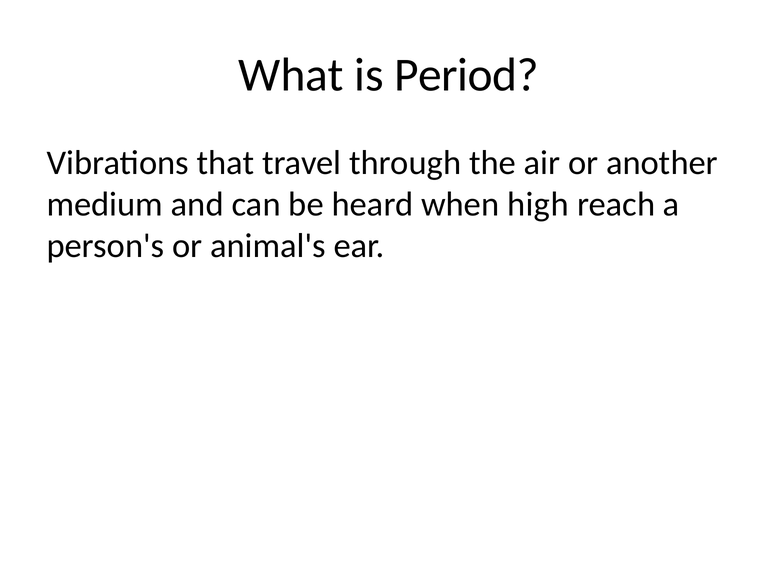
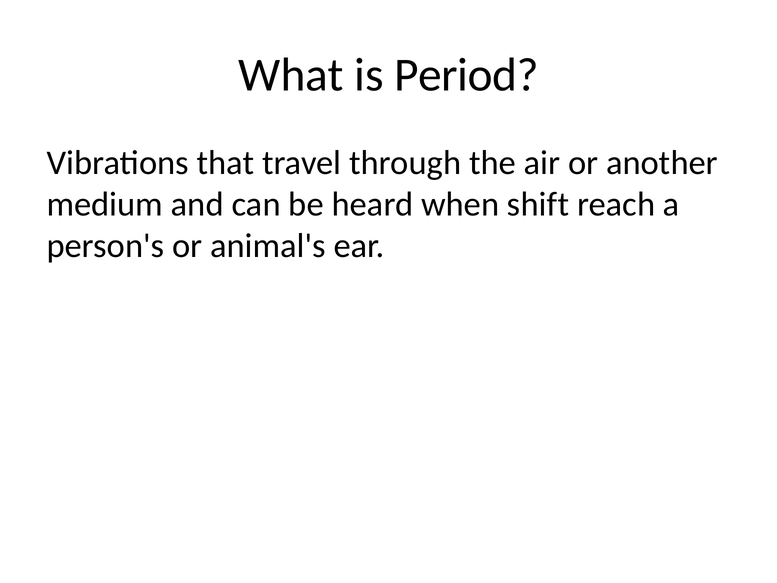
high: high -> shift (538, 204)
